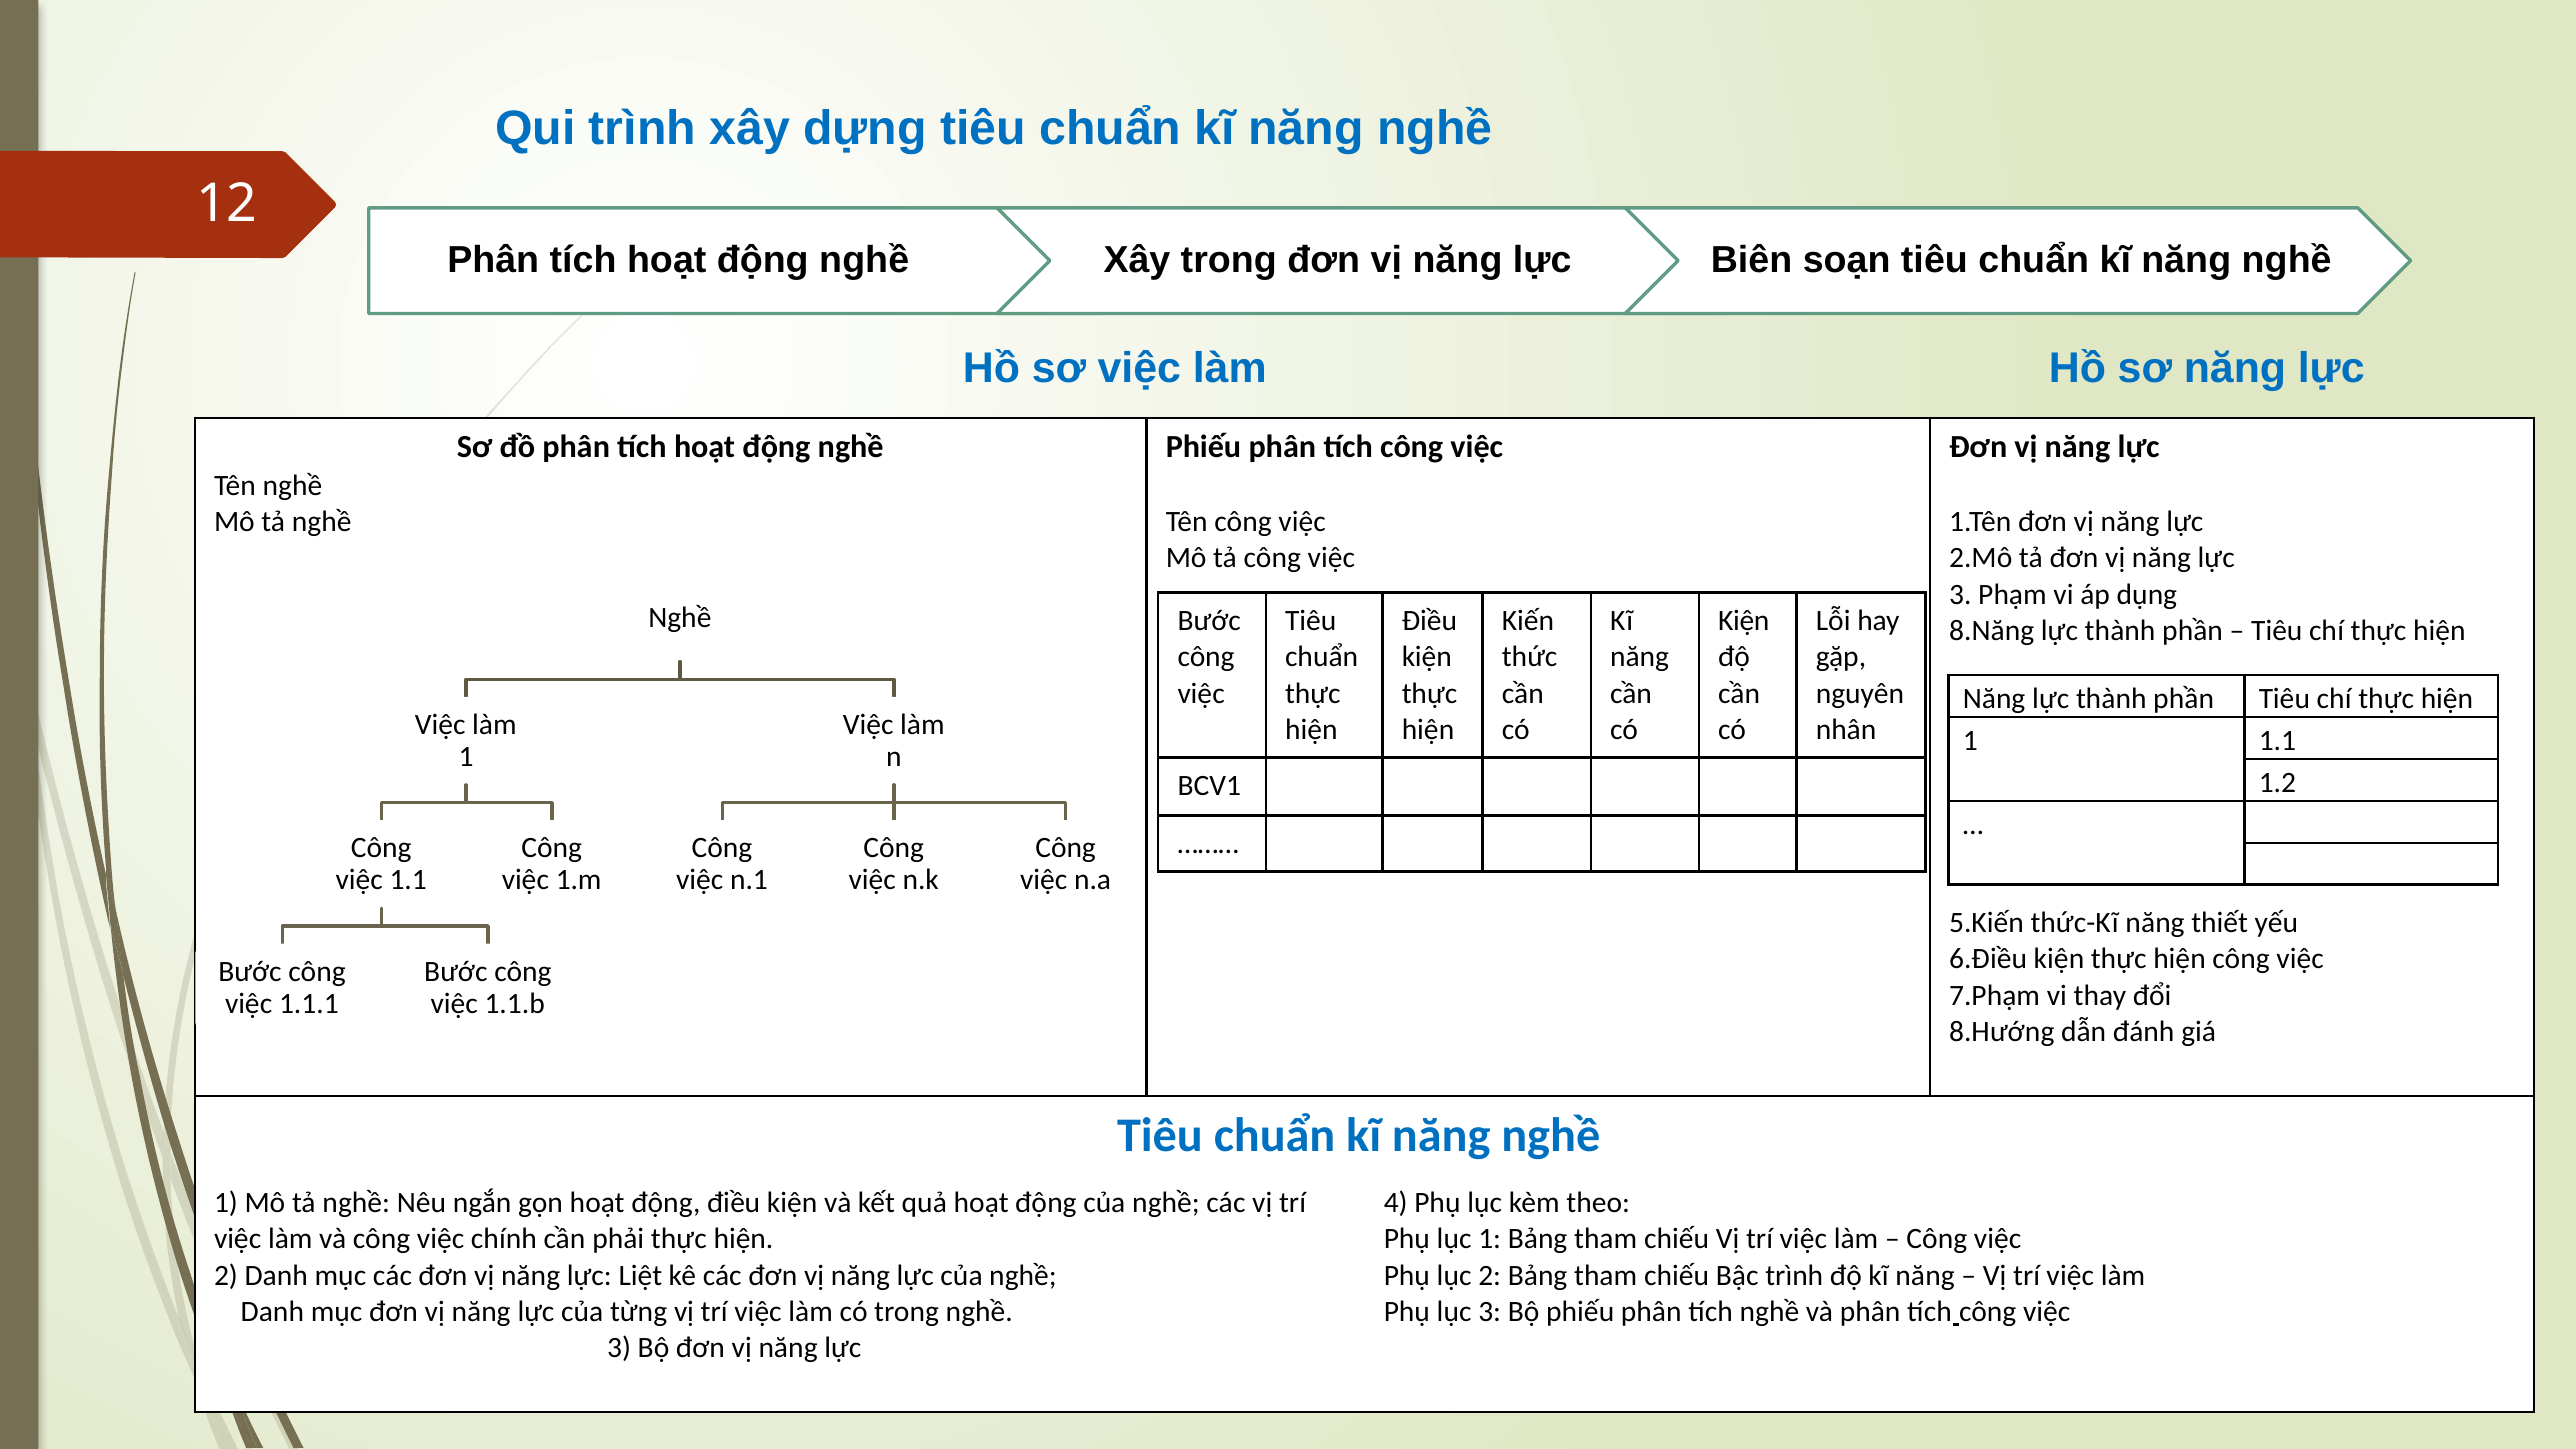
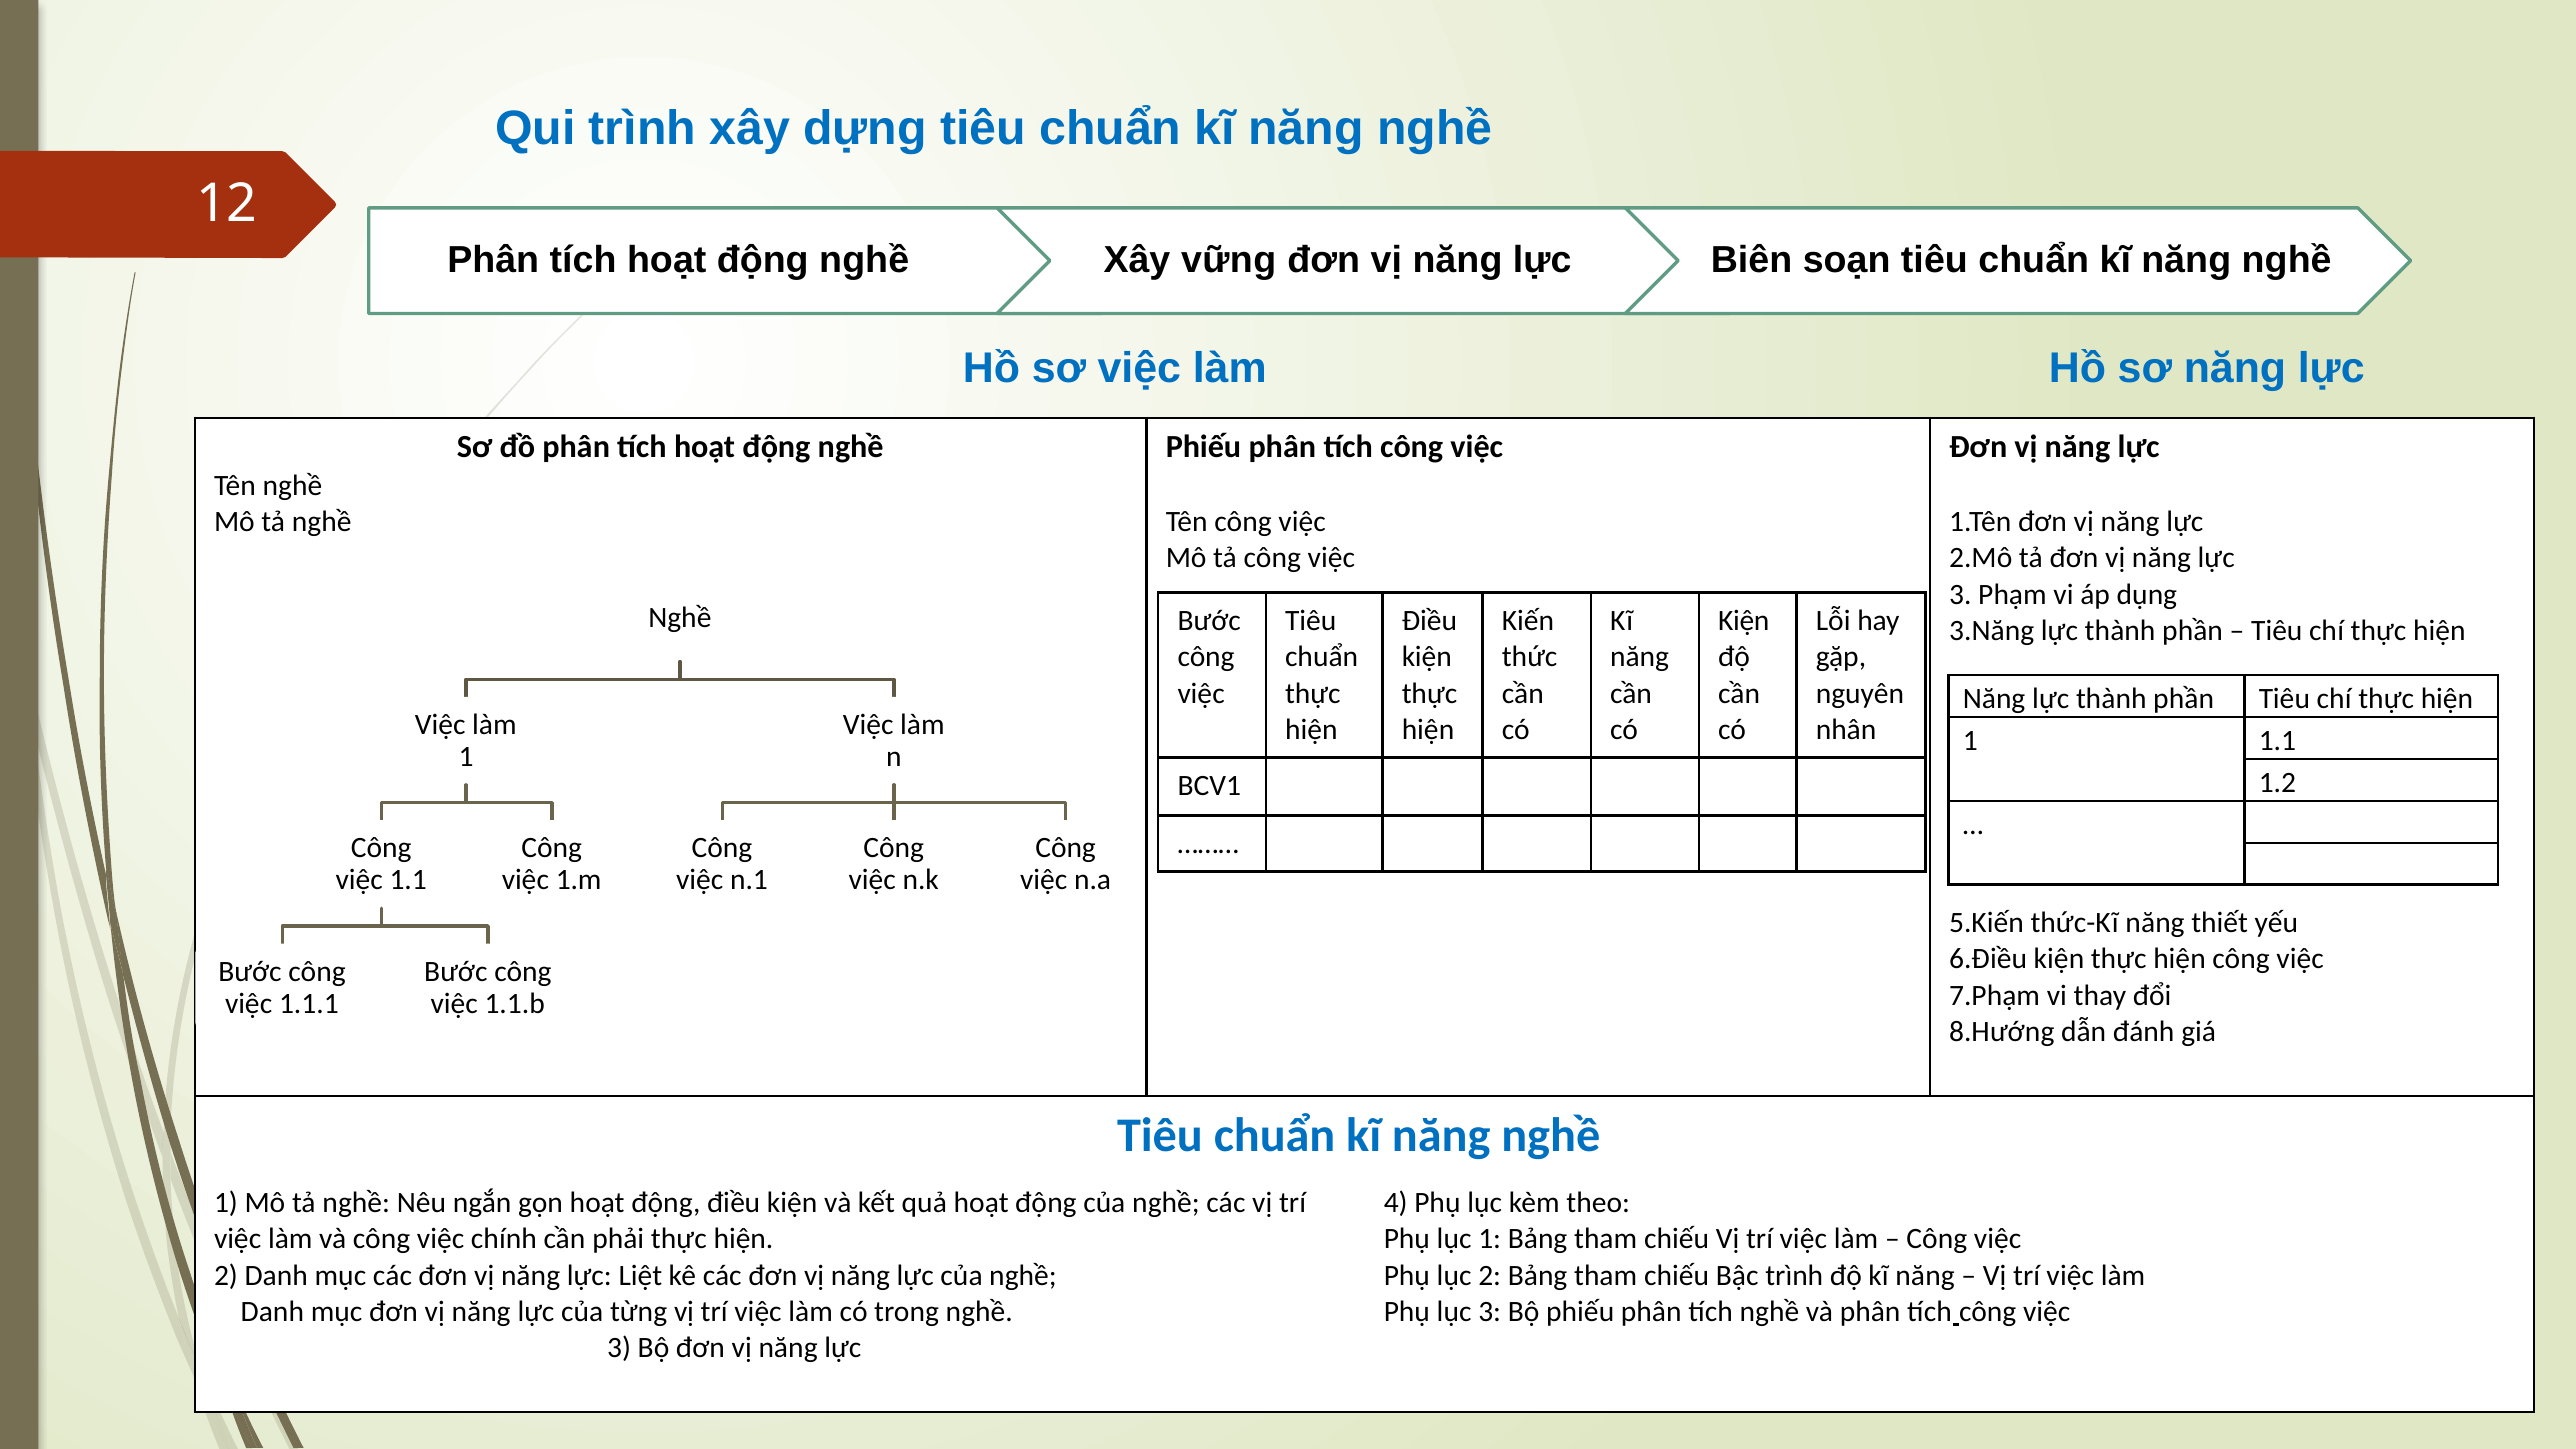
Xây trong: trong -> vững (1229, 260)
8.Năng: 8.Năng -> 3.Năng (1992, 631)
